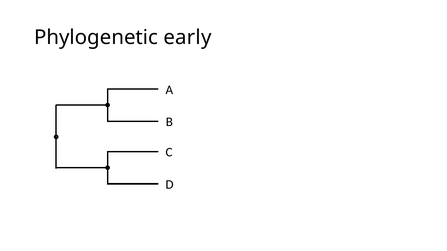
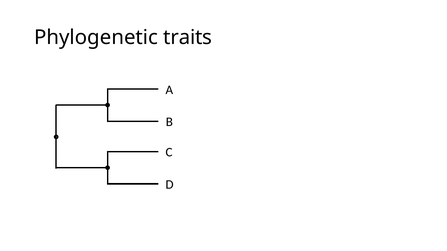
early: early -> traits (188, 38)
